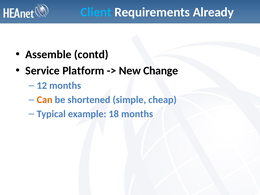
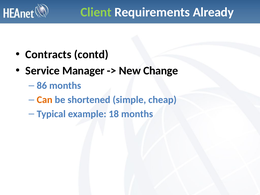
Client colour: light blue -> light green (96, 12)
Assemble: Assemble -> Contracts (48, 55)
Platform: Platform -> Manager (83, 71)
12: 12 -> 86 (42, 86)
